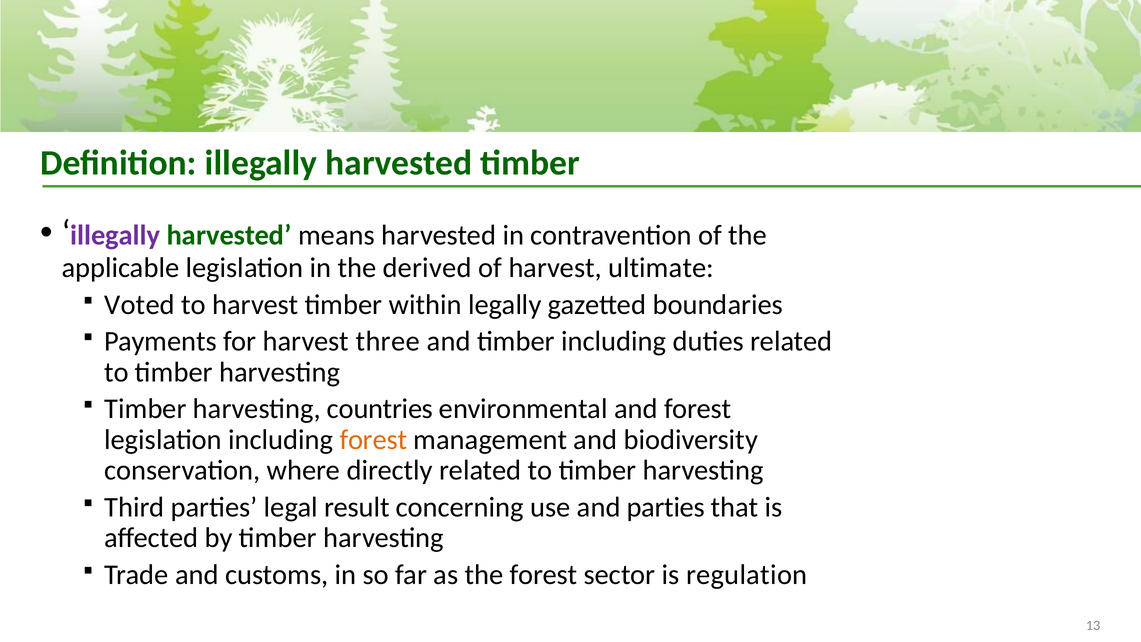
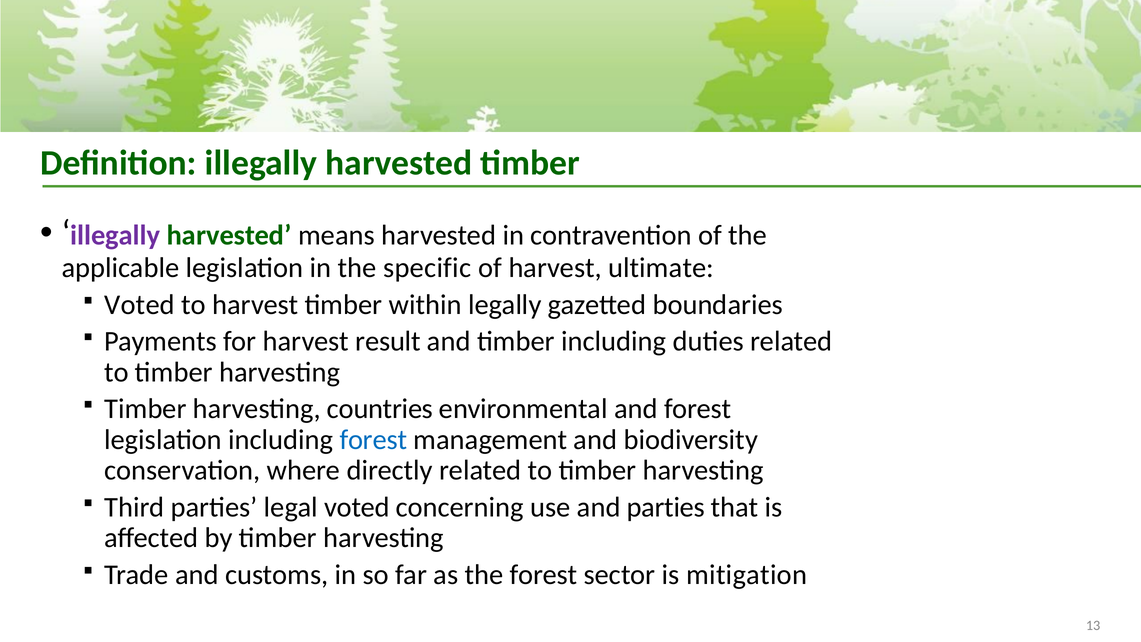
derived: derived -> specific (427, 268)
three: three -> result (388, 341)
forest colour: orange -> blue (373, 440)
legal result: result -> voted (357, 507)
regulation: regulation -> mitigation (747, 575)
